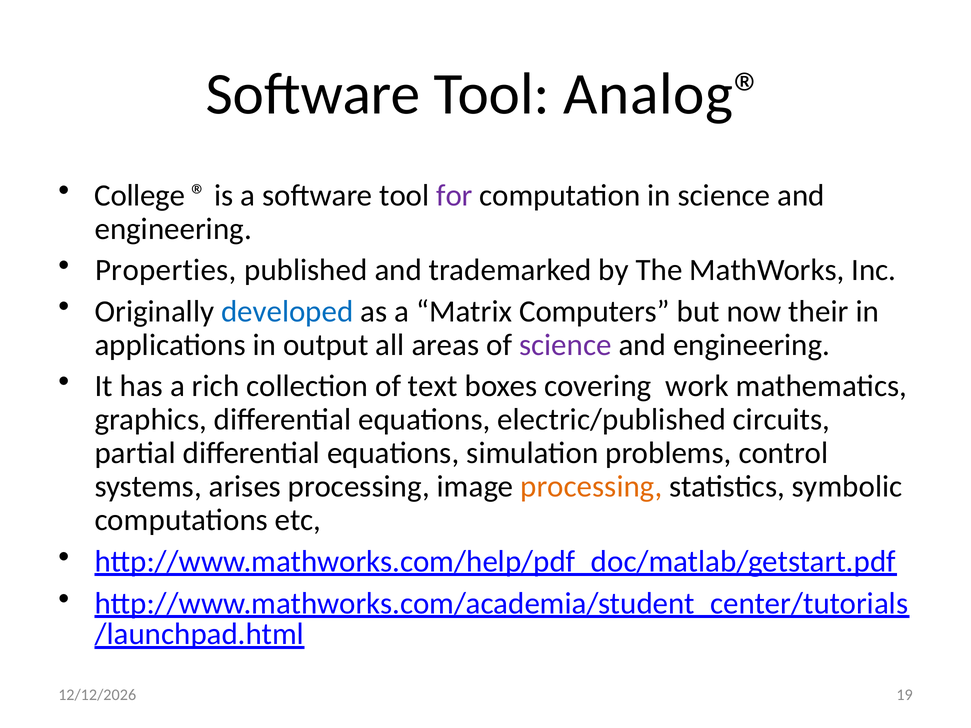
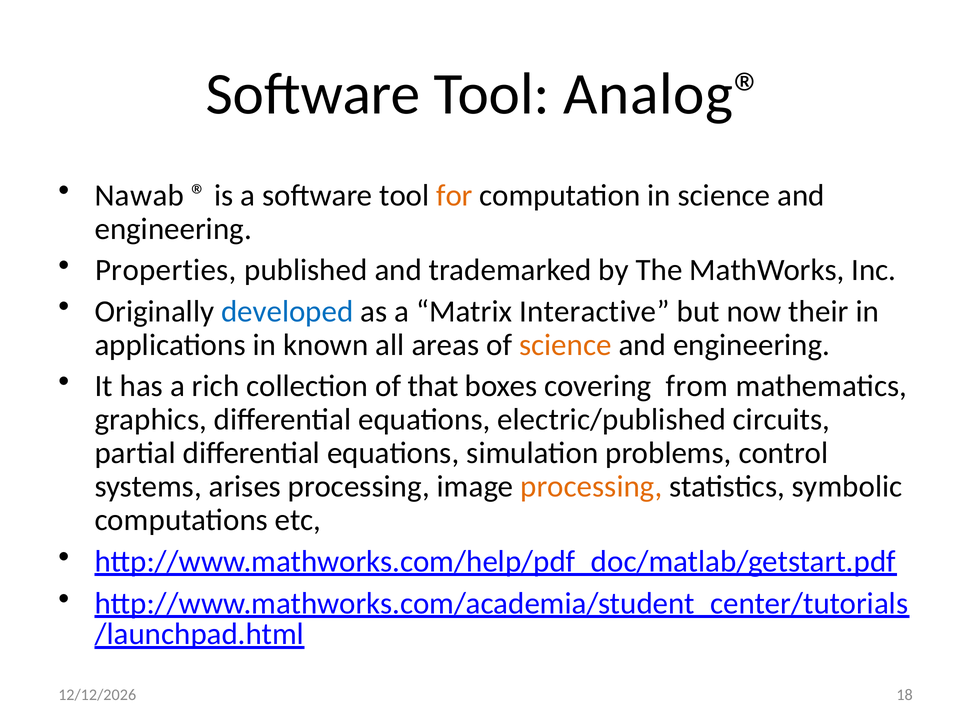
College: College -> Nawab (139, 196)
for colour: purple -> orange (454, 196)
Computers: Computers -> Interactive (594, 312)
output: output -> known (326, 345)
science colour: purple -> orange (565, 345)
text: text -> that (433, 386)
work: work -> from (697, 386)
19: 19 -> 18 (905, 695)
